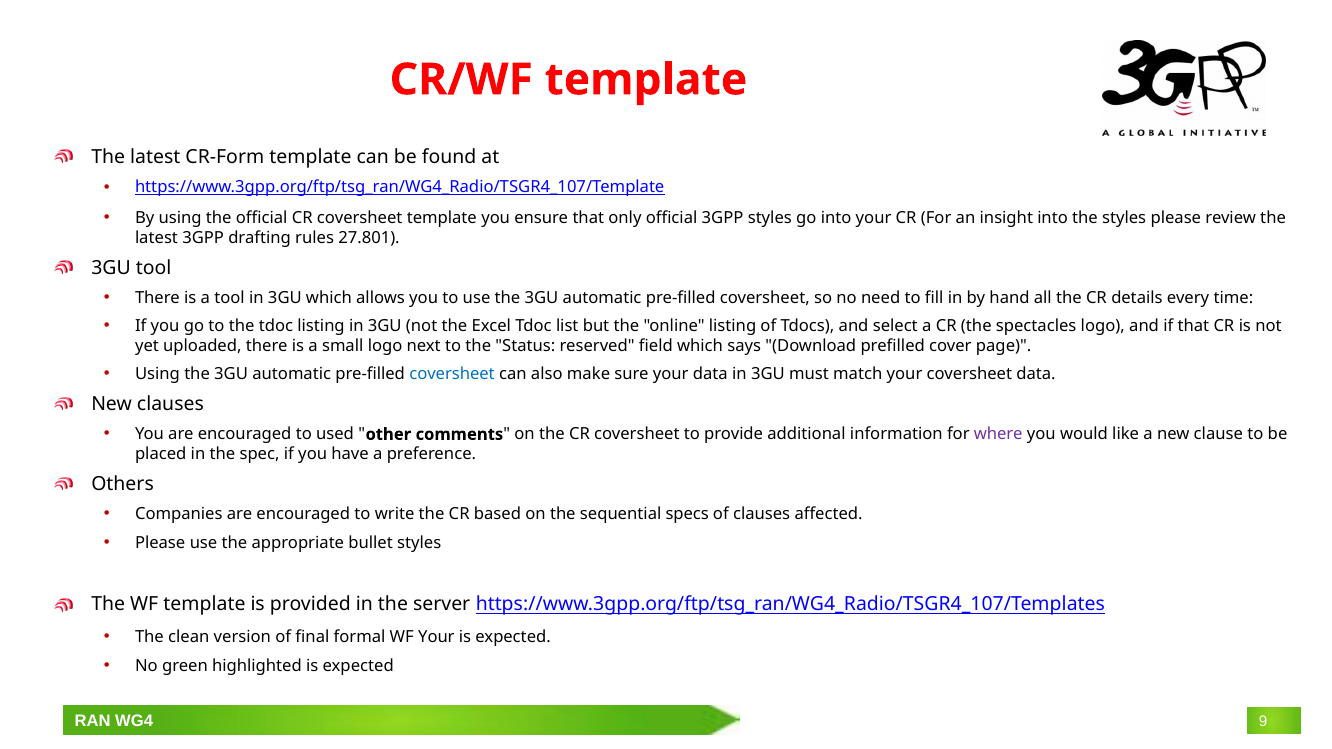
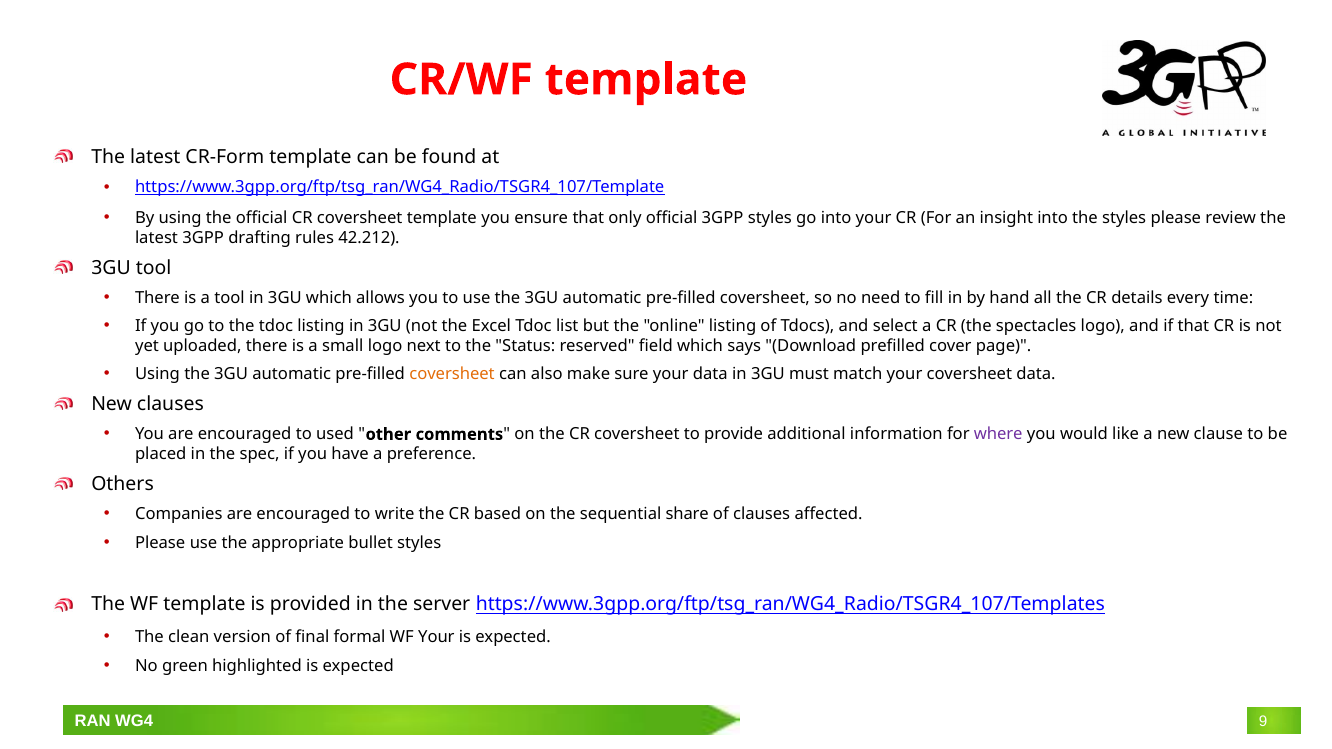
27.801: 27.801 -> 42.212 (369, 238)
coversheet colour: blue -> orange (452, 374)
specs: specs -> share (687, 514)
